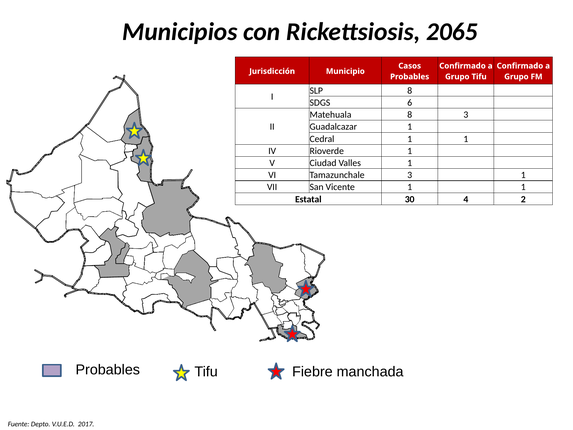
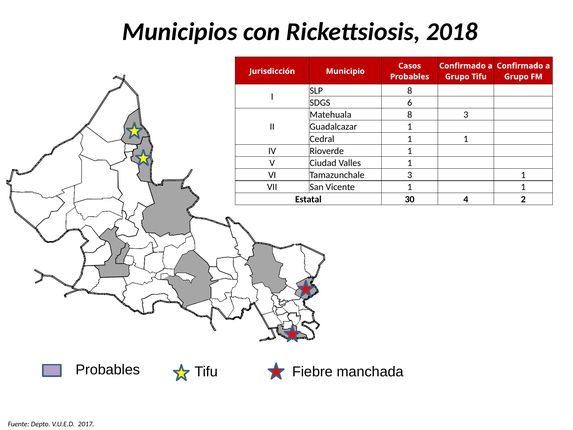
2065: 2065 -> 2018 (452, 32)
